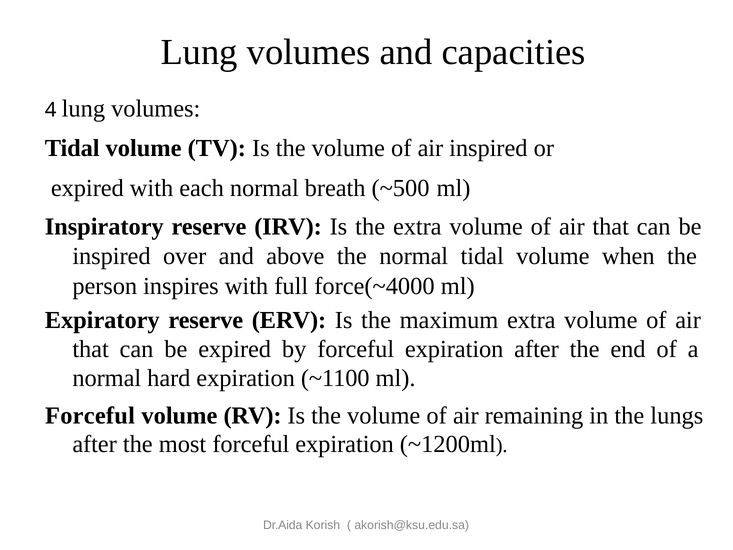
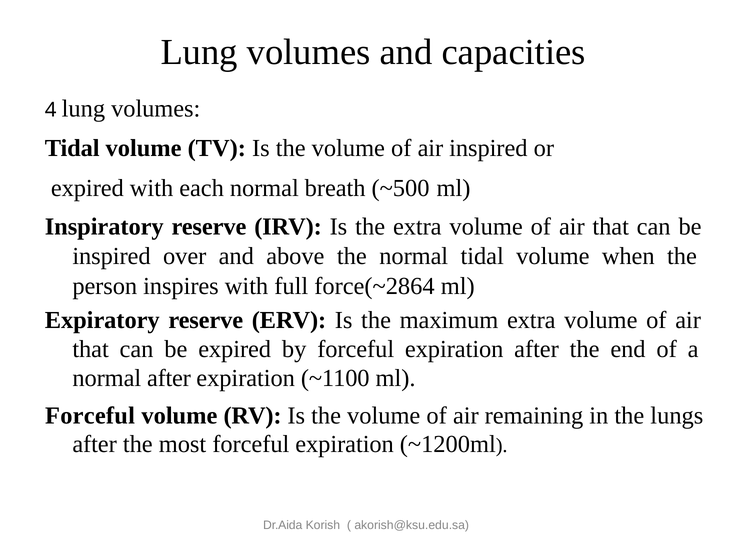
force(~4000: force(~4000 -> force(~2864 (374, 286)
normal hard: hard -> after (169, 378)
